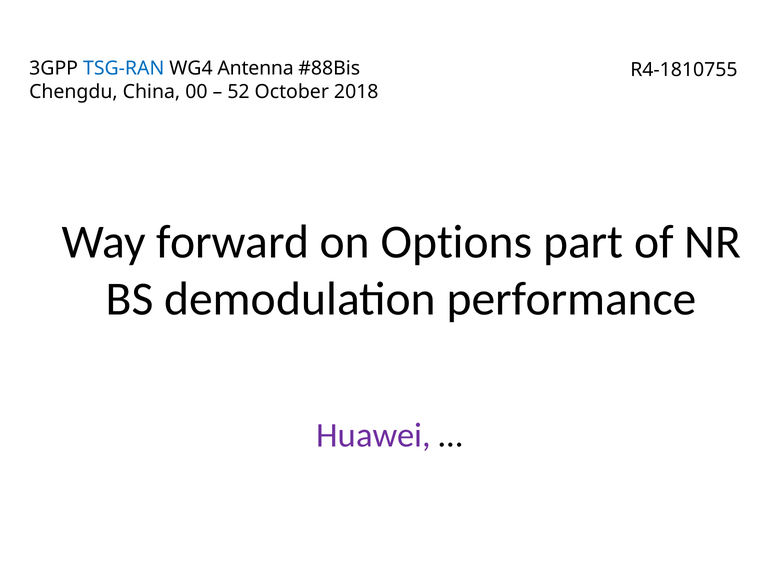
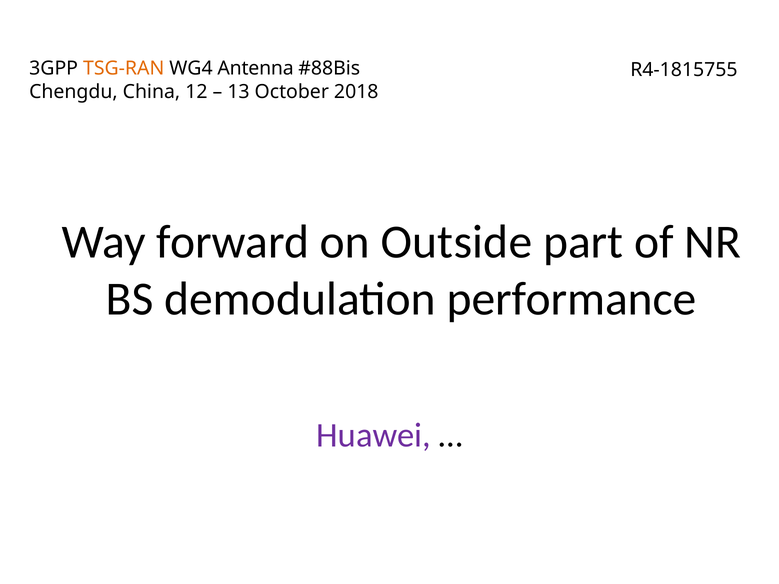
TSG-RAN colour: blue -> orange (124, 68)
R4-1810755: R4-1810755 -> R4-1815755 (684, 70)
00: 00 -> 12 (196, 92)
52: 52 -> 13 (238, 92)
Options: Options -> Outside (456, 242)
